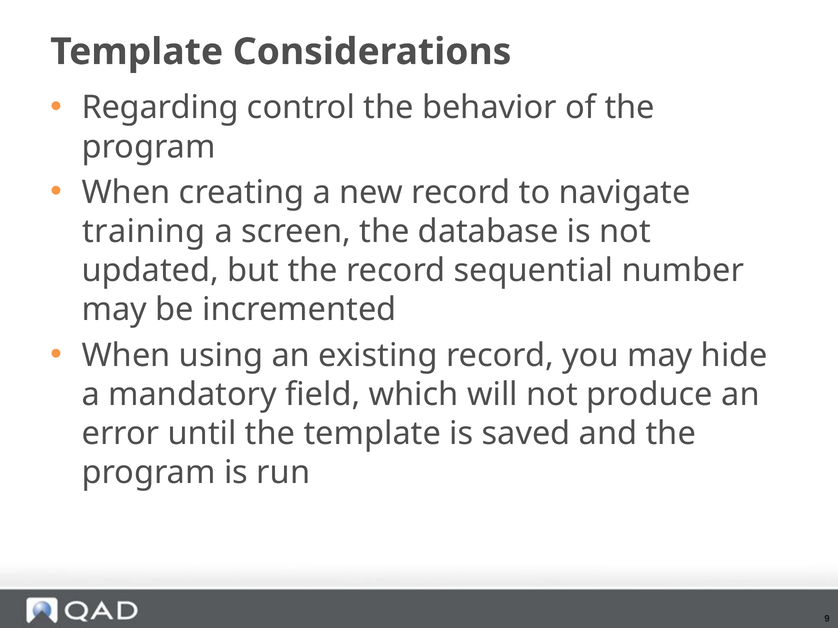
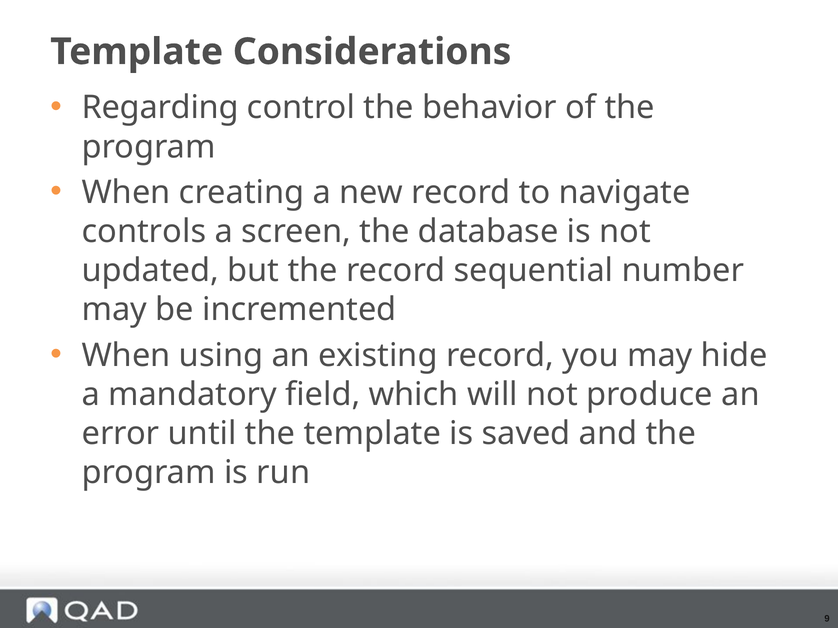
training: training -> controls (144, 232)
